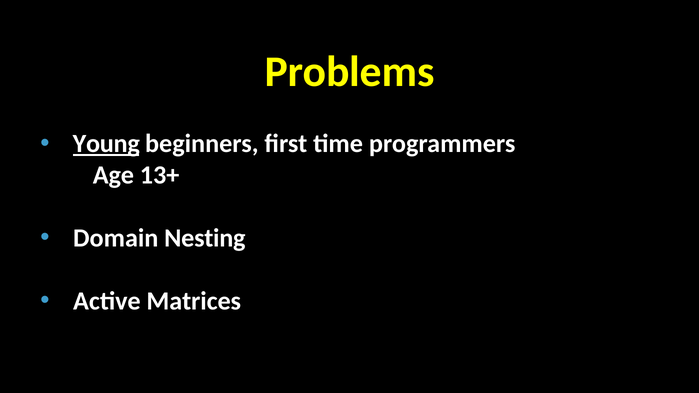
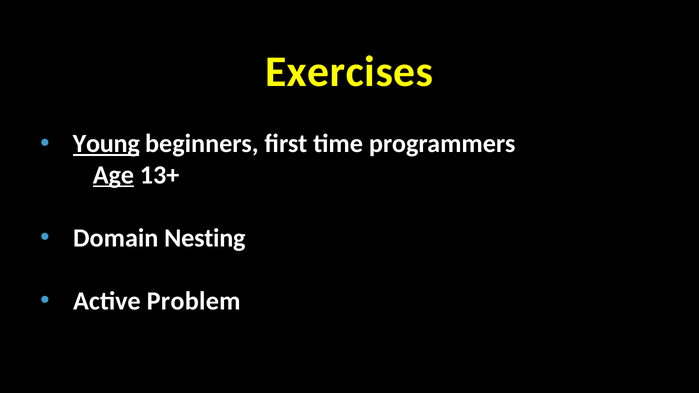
Problems: Problems -> Exercises (349, 72)
Age underline: none -> present (113, 175)
Matrices: Matrices -> Problem (194, 301)
